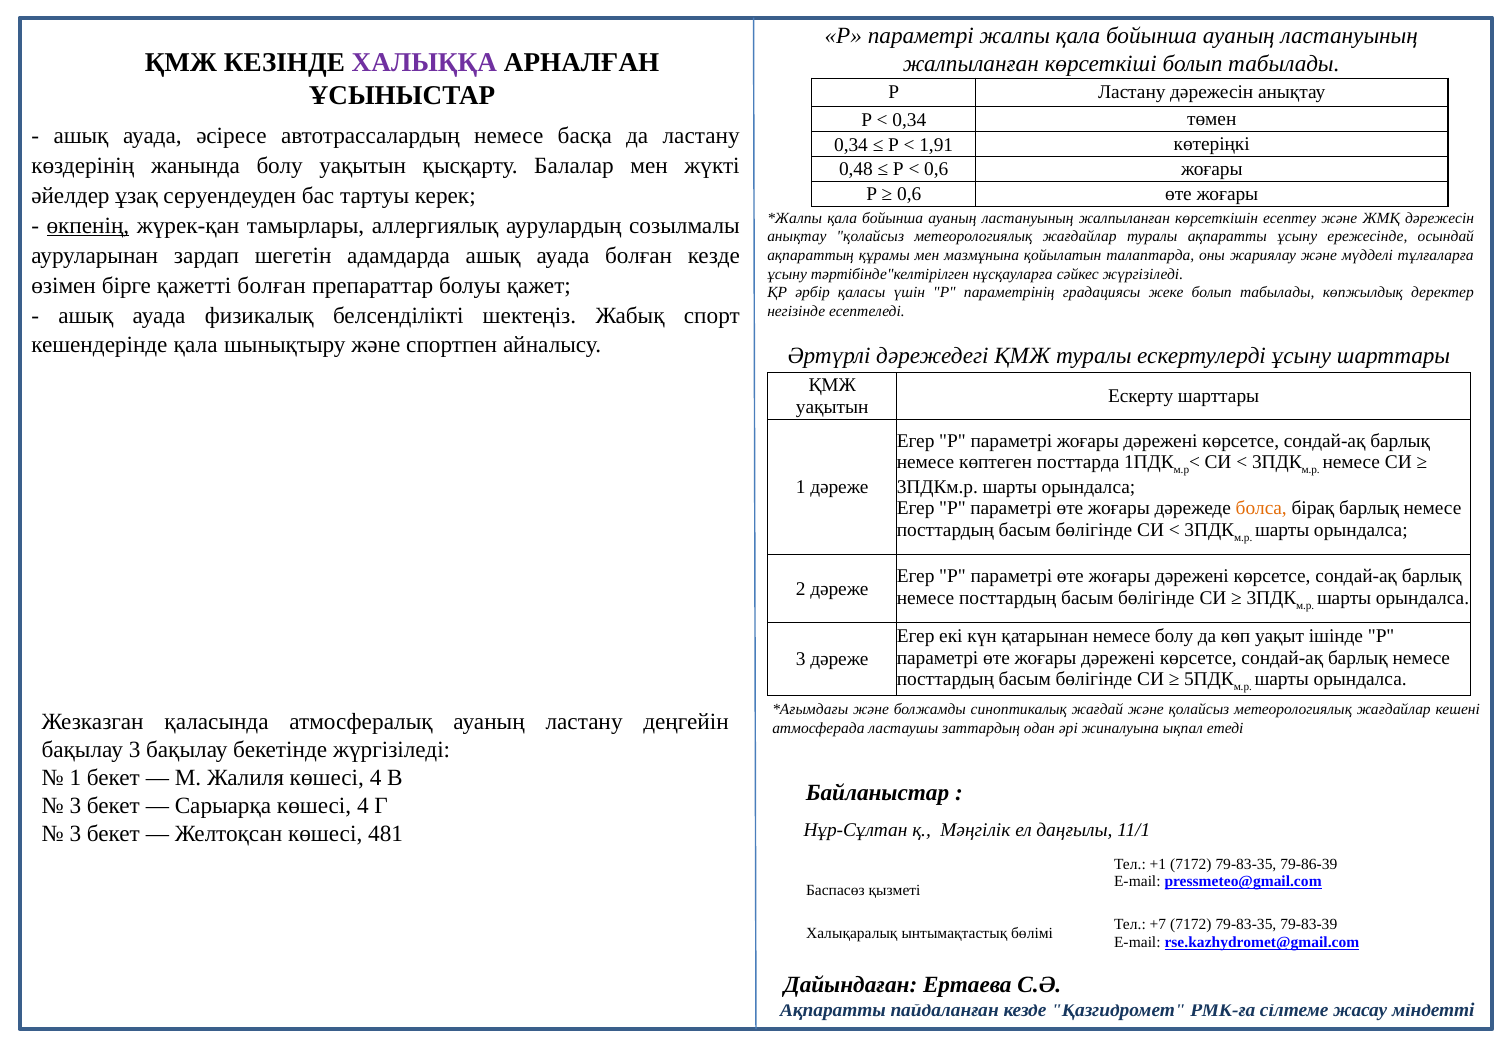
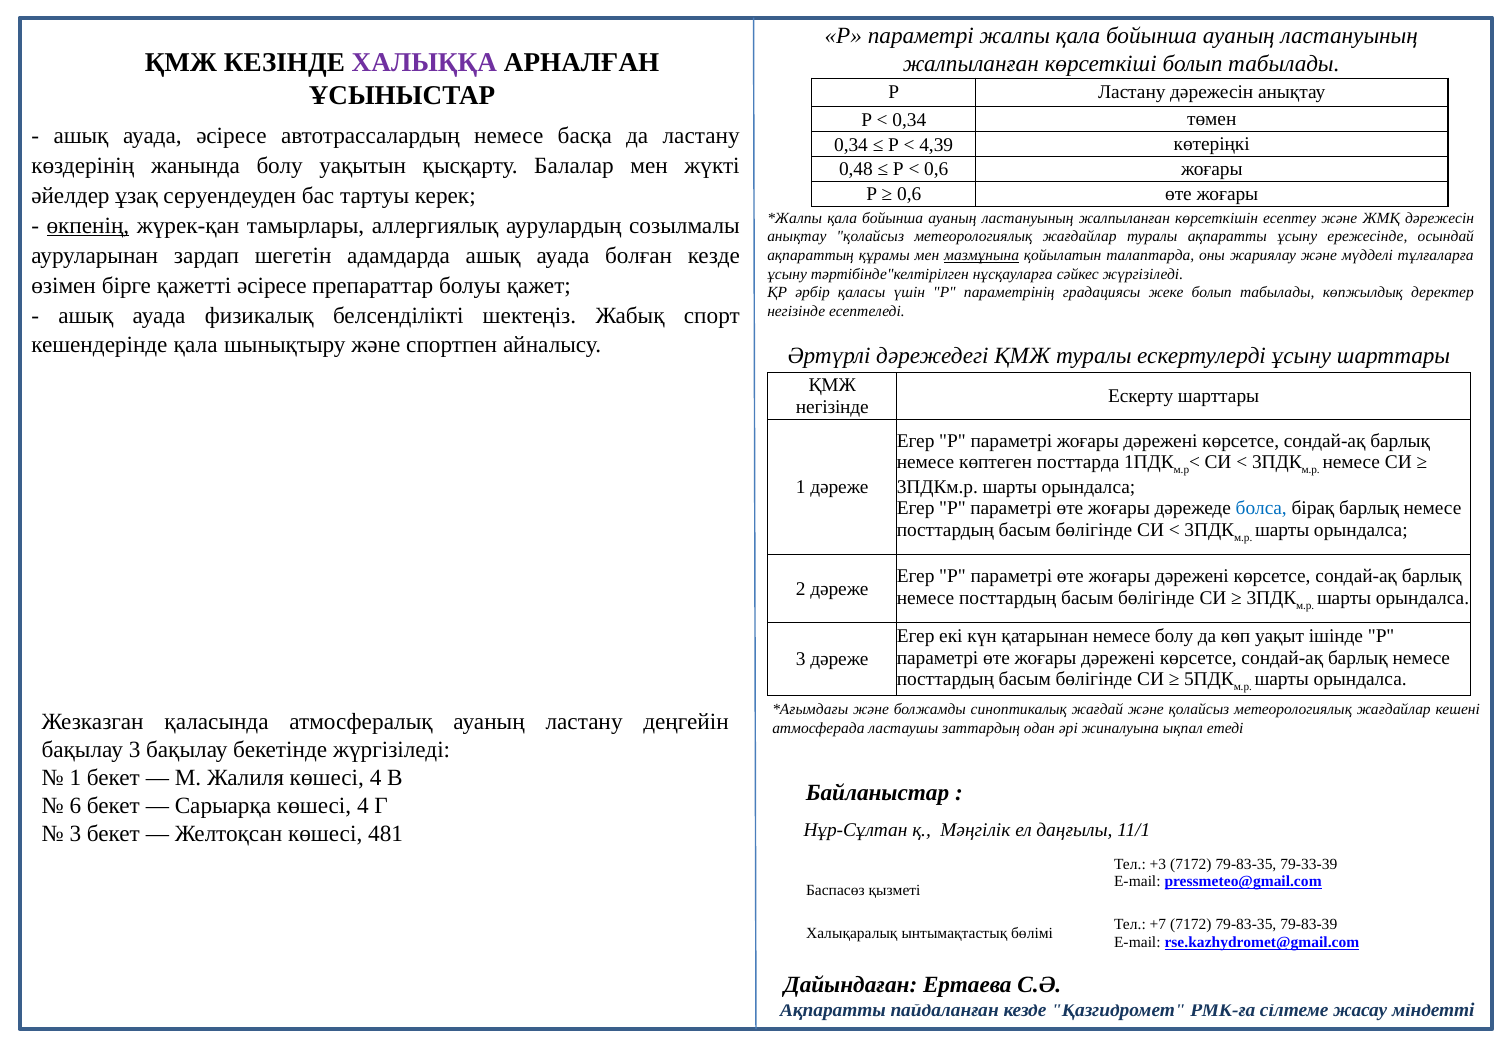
1,91: 1,91 -> 4,39 (936, 145)
мазмұнына underline: none -> present (982, 255)
қажетті болған: болған -> әсіресе (272, 285)
уақытын: уақытын -> негізінде (832, 407)
болса colour: orange -> blue (1261, 508)
3: 3 -> 6 (75, 805)
+1: +1 -> +3 (1158, 864)
79-86-39: 79-86-39 -> 79-33-39 (1309, 864)
